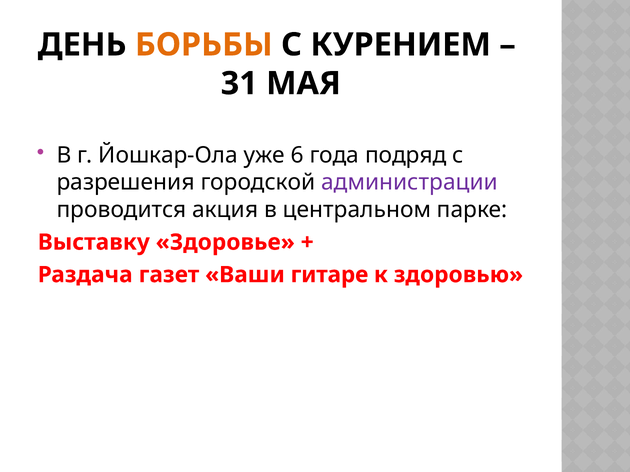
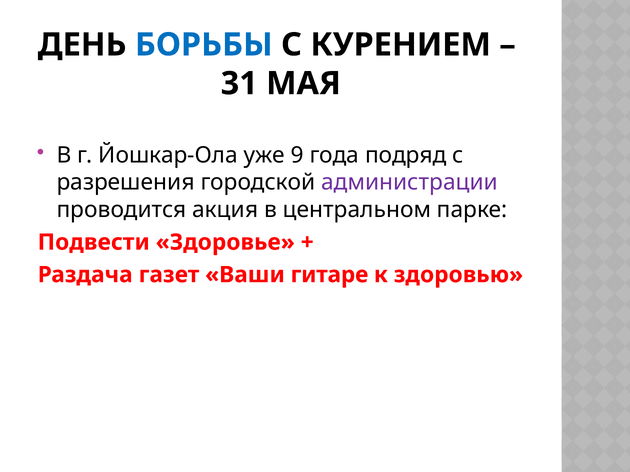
БОРЬБЫ colour: orange -> blue (204, 45)
6: 6 -> 9 (297, 155)
Выставку: Выставку -> Подвести (94, 242)
